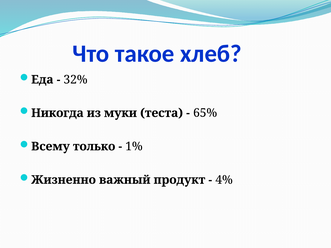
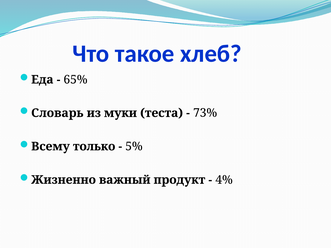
32%: 32% -> 65% (76, 80)
Никогда: Никогда -> Словарь (57, 113)
65%: 65% -> 73% (205, 113)
1%: 1% -> 5% (134, 147)
